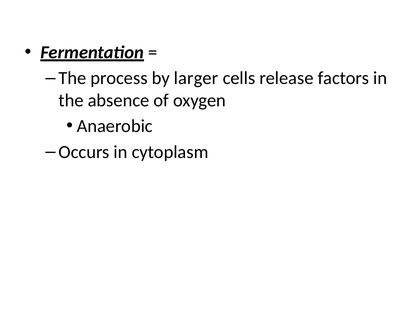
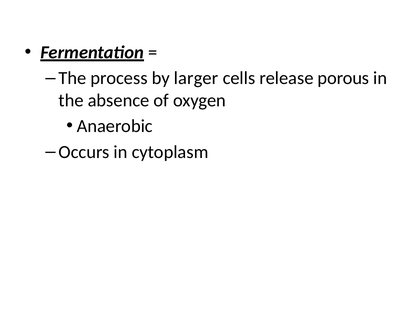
factors: factors -> porous (343, 78)
